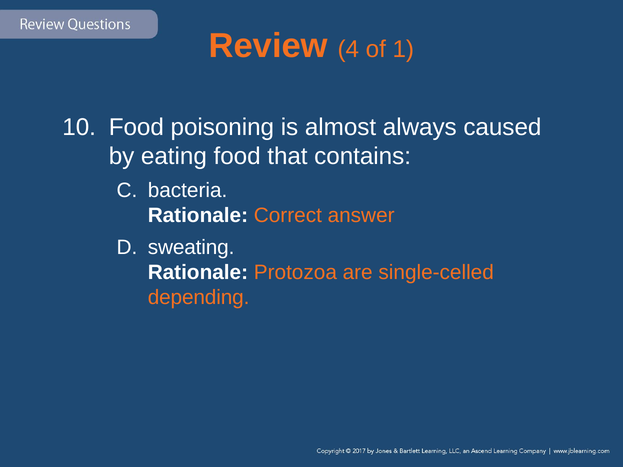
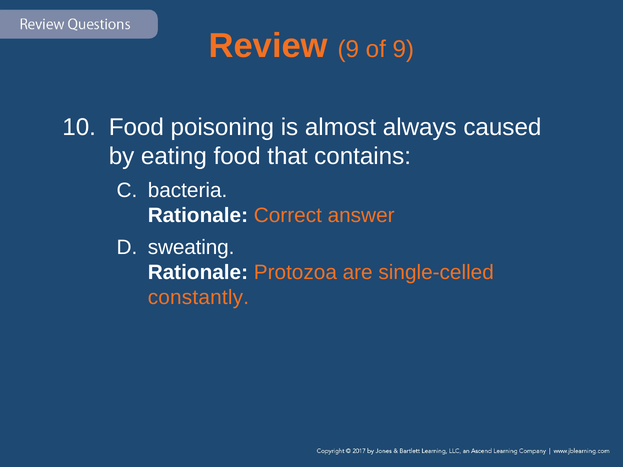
Review 4: 4 -> 9 (348, 49)
of 1: 1 -> 9 (403, 49)
depending: depending -> constantly (198, 297)
